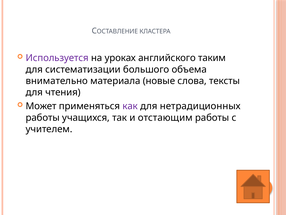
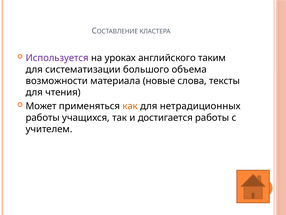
внимательно: внимательно -> возможности (57, 81)
как colour: purple -> orange (130, 106)
отстающим: отстающим -> достигается (165, 117)
